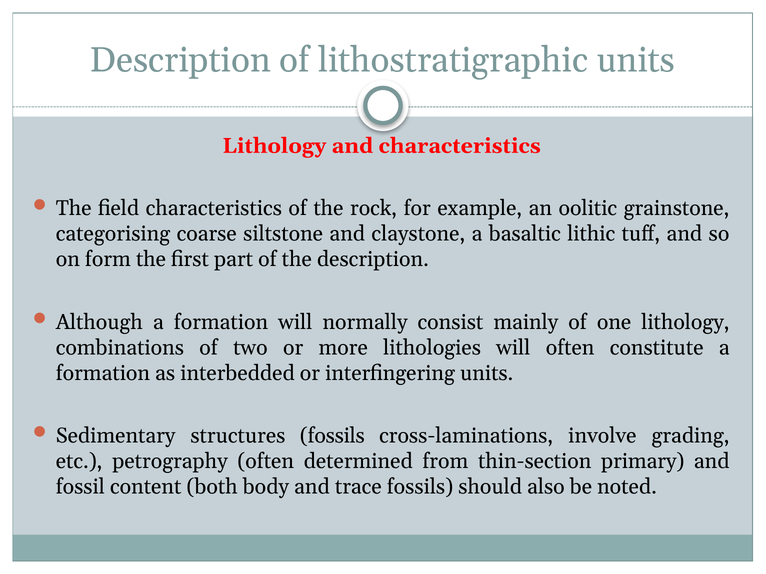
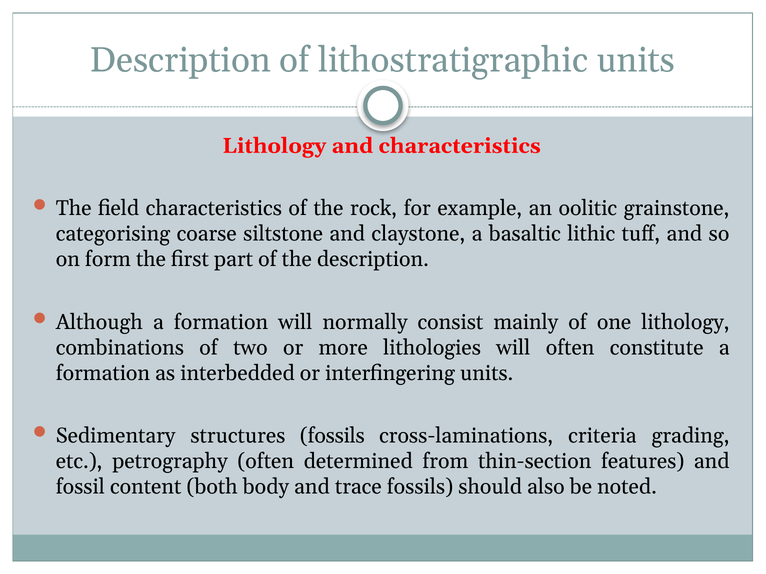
involve: involve -> criteria (602, 436)
primary: primary -> features (643, 462)
